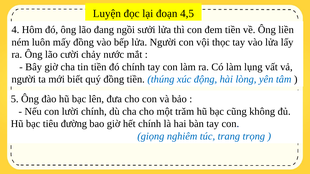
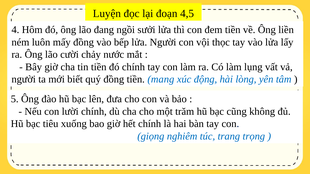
thúng: thúng -> mang (161, 79)
đường: đường -> xuống (74, 124)
